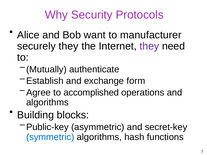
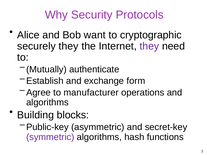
manufacturer: manufacturer -> cryptographic (151, 35)
accomplished: accomplished -> manufacturer (91, 93)
symmetric colour: blue -> purple (50, 137)
